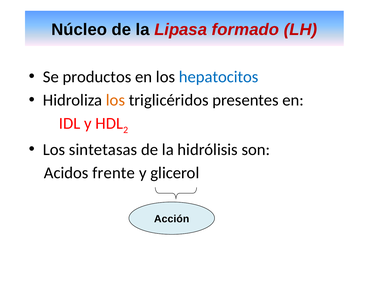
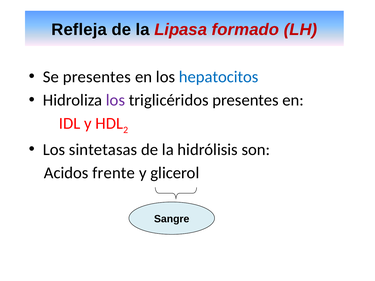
Núcleo: Núcleo -> Refleja (79, 30)
Se productos: productos -> presentes (97, 77)
los colour: orange -> purple (115, 100)
Acción: Acción -> Sangre (172, 219)
